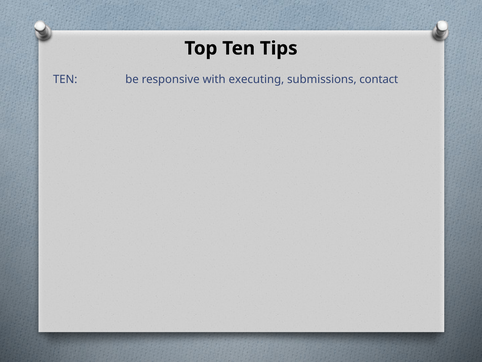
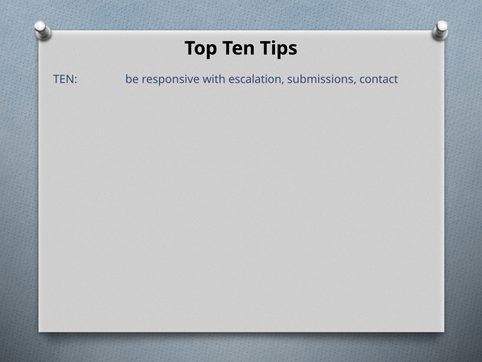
executing: executing -> escalation (256, 79)
